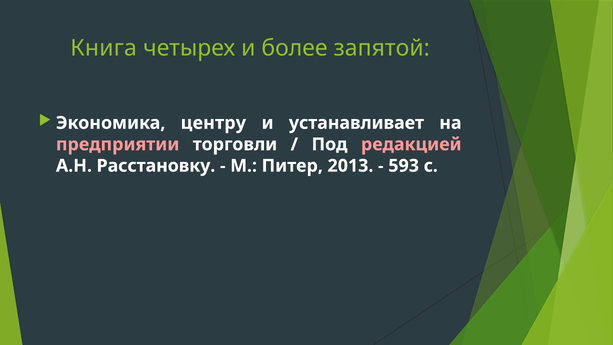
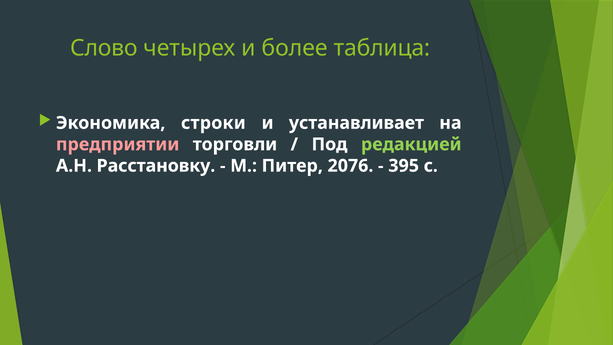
Книга: Книга -> Слово (104, 48)
запятой: запятой -> таблица (382, 48)
центру: центру -> строки (213, 123)
редакцией colour: pink -> light green (411, 144)
2013: 2013 -> 2076 (350, 166)
593: 593 -> 395 (404, 166)
